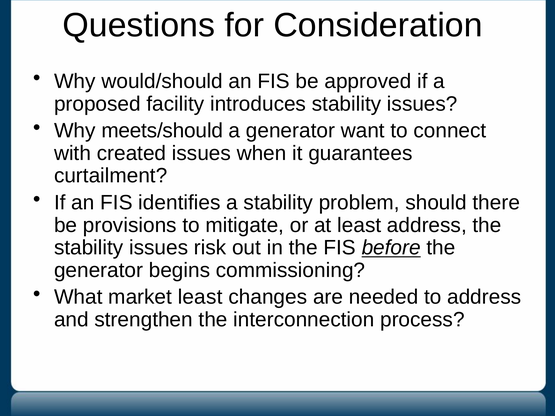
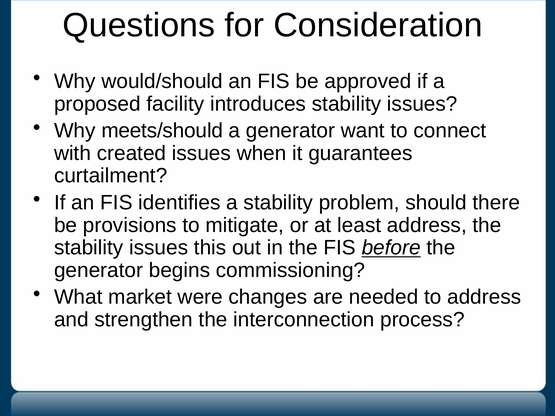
risk: risk -> this (210, 248)
market least: least -> were (200, 297)
